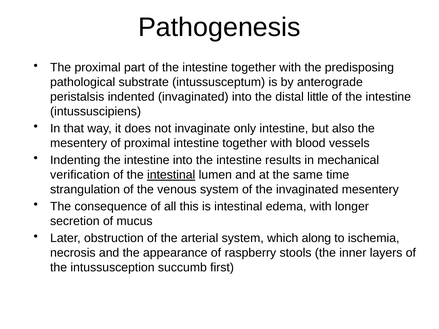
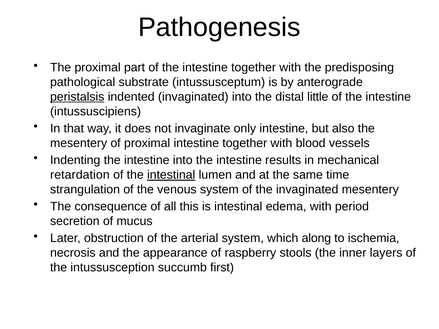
peristalsis underline: none -> present (77, 97)
verification: verification -> retardation (80, 175)
longer: longer -> period (352, 207)
